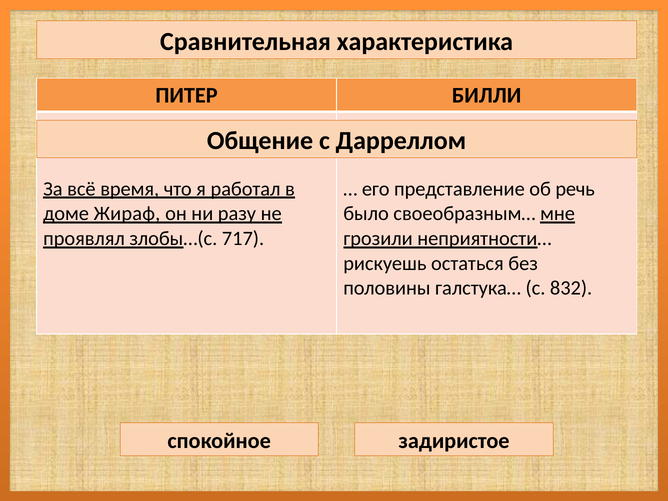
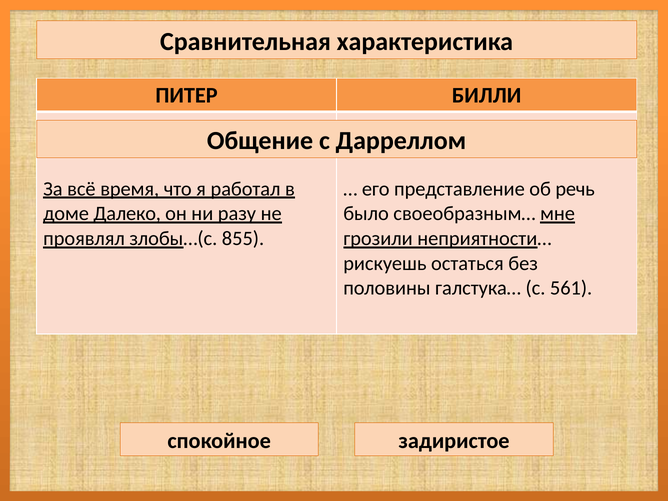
Жираф: Жираф -> Далеко (127, 214)
717: 717 -> 855 (243, 239)
832: 832 -> 561 (571, 288)
